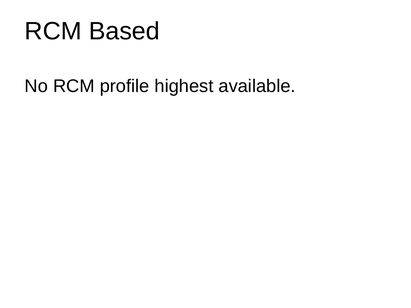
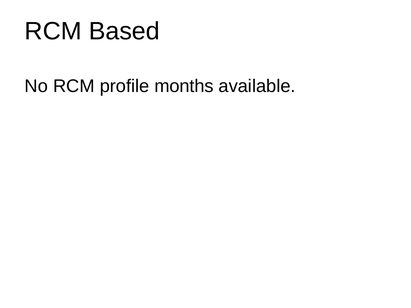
highest: highest -> months (184, 86)
